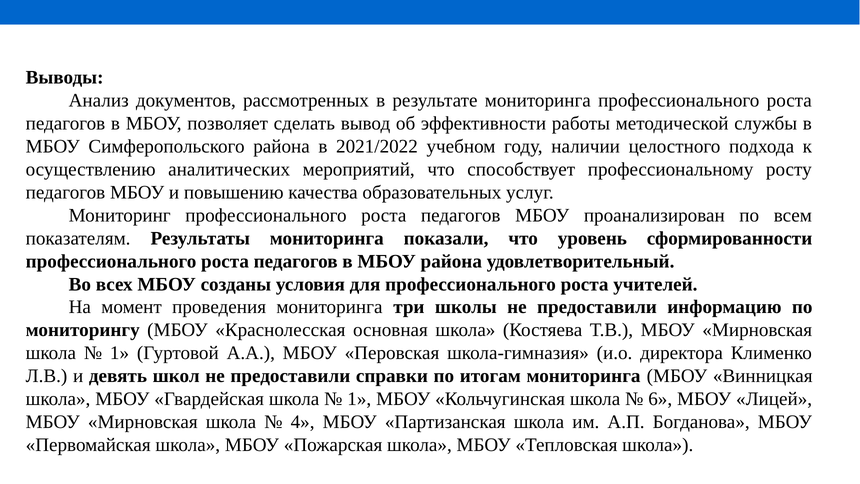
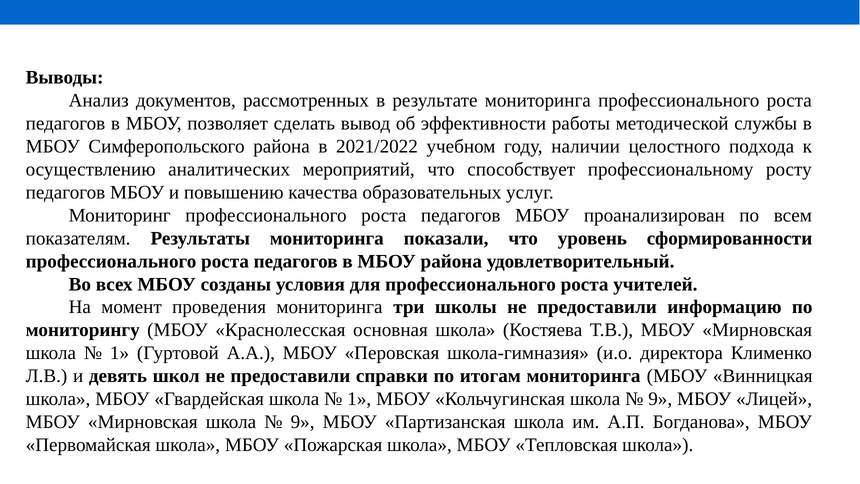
6: 6 -> 9 (660, 399)
4: 4 -> 9 (303, 422)
